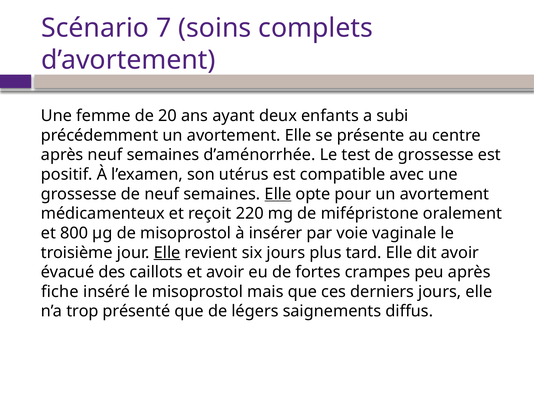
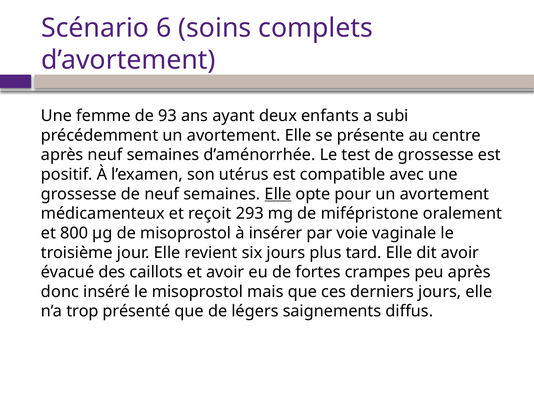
7: 7 -> 6 (164, 28)
20: 20 -> 93 (168, 116)
220: 220 -> 293 (250, 214)
Elle underline: present -> none (167, 253)
fiche: fiche -> donc (60, 292)
